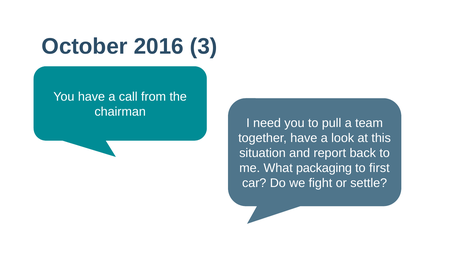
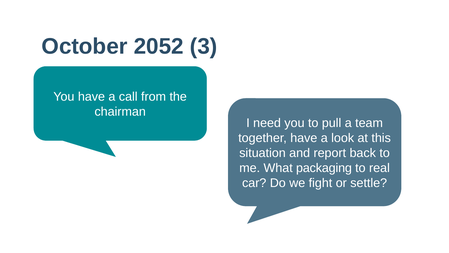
2016: 2016 -> 2052 (159, 46)
first: first -> real (379, 168)
